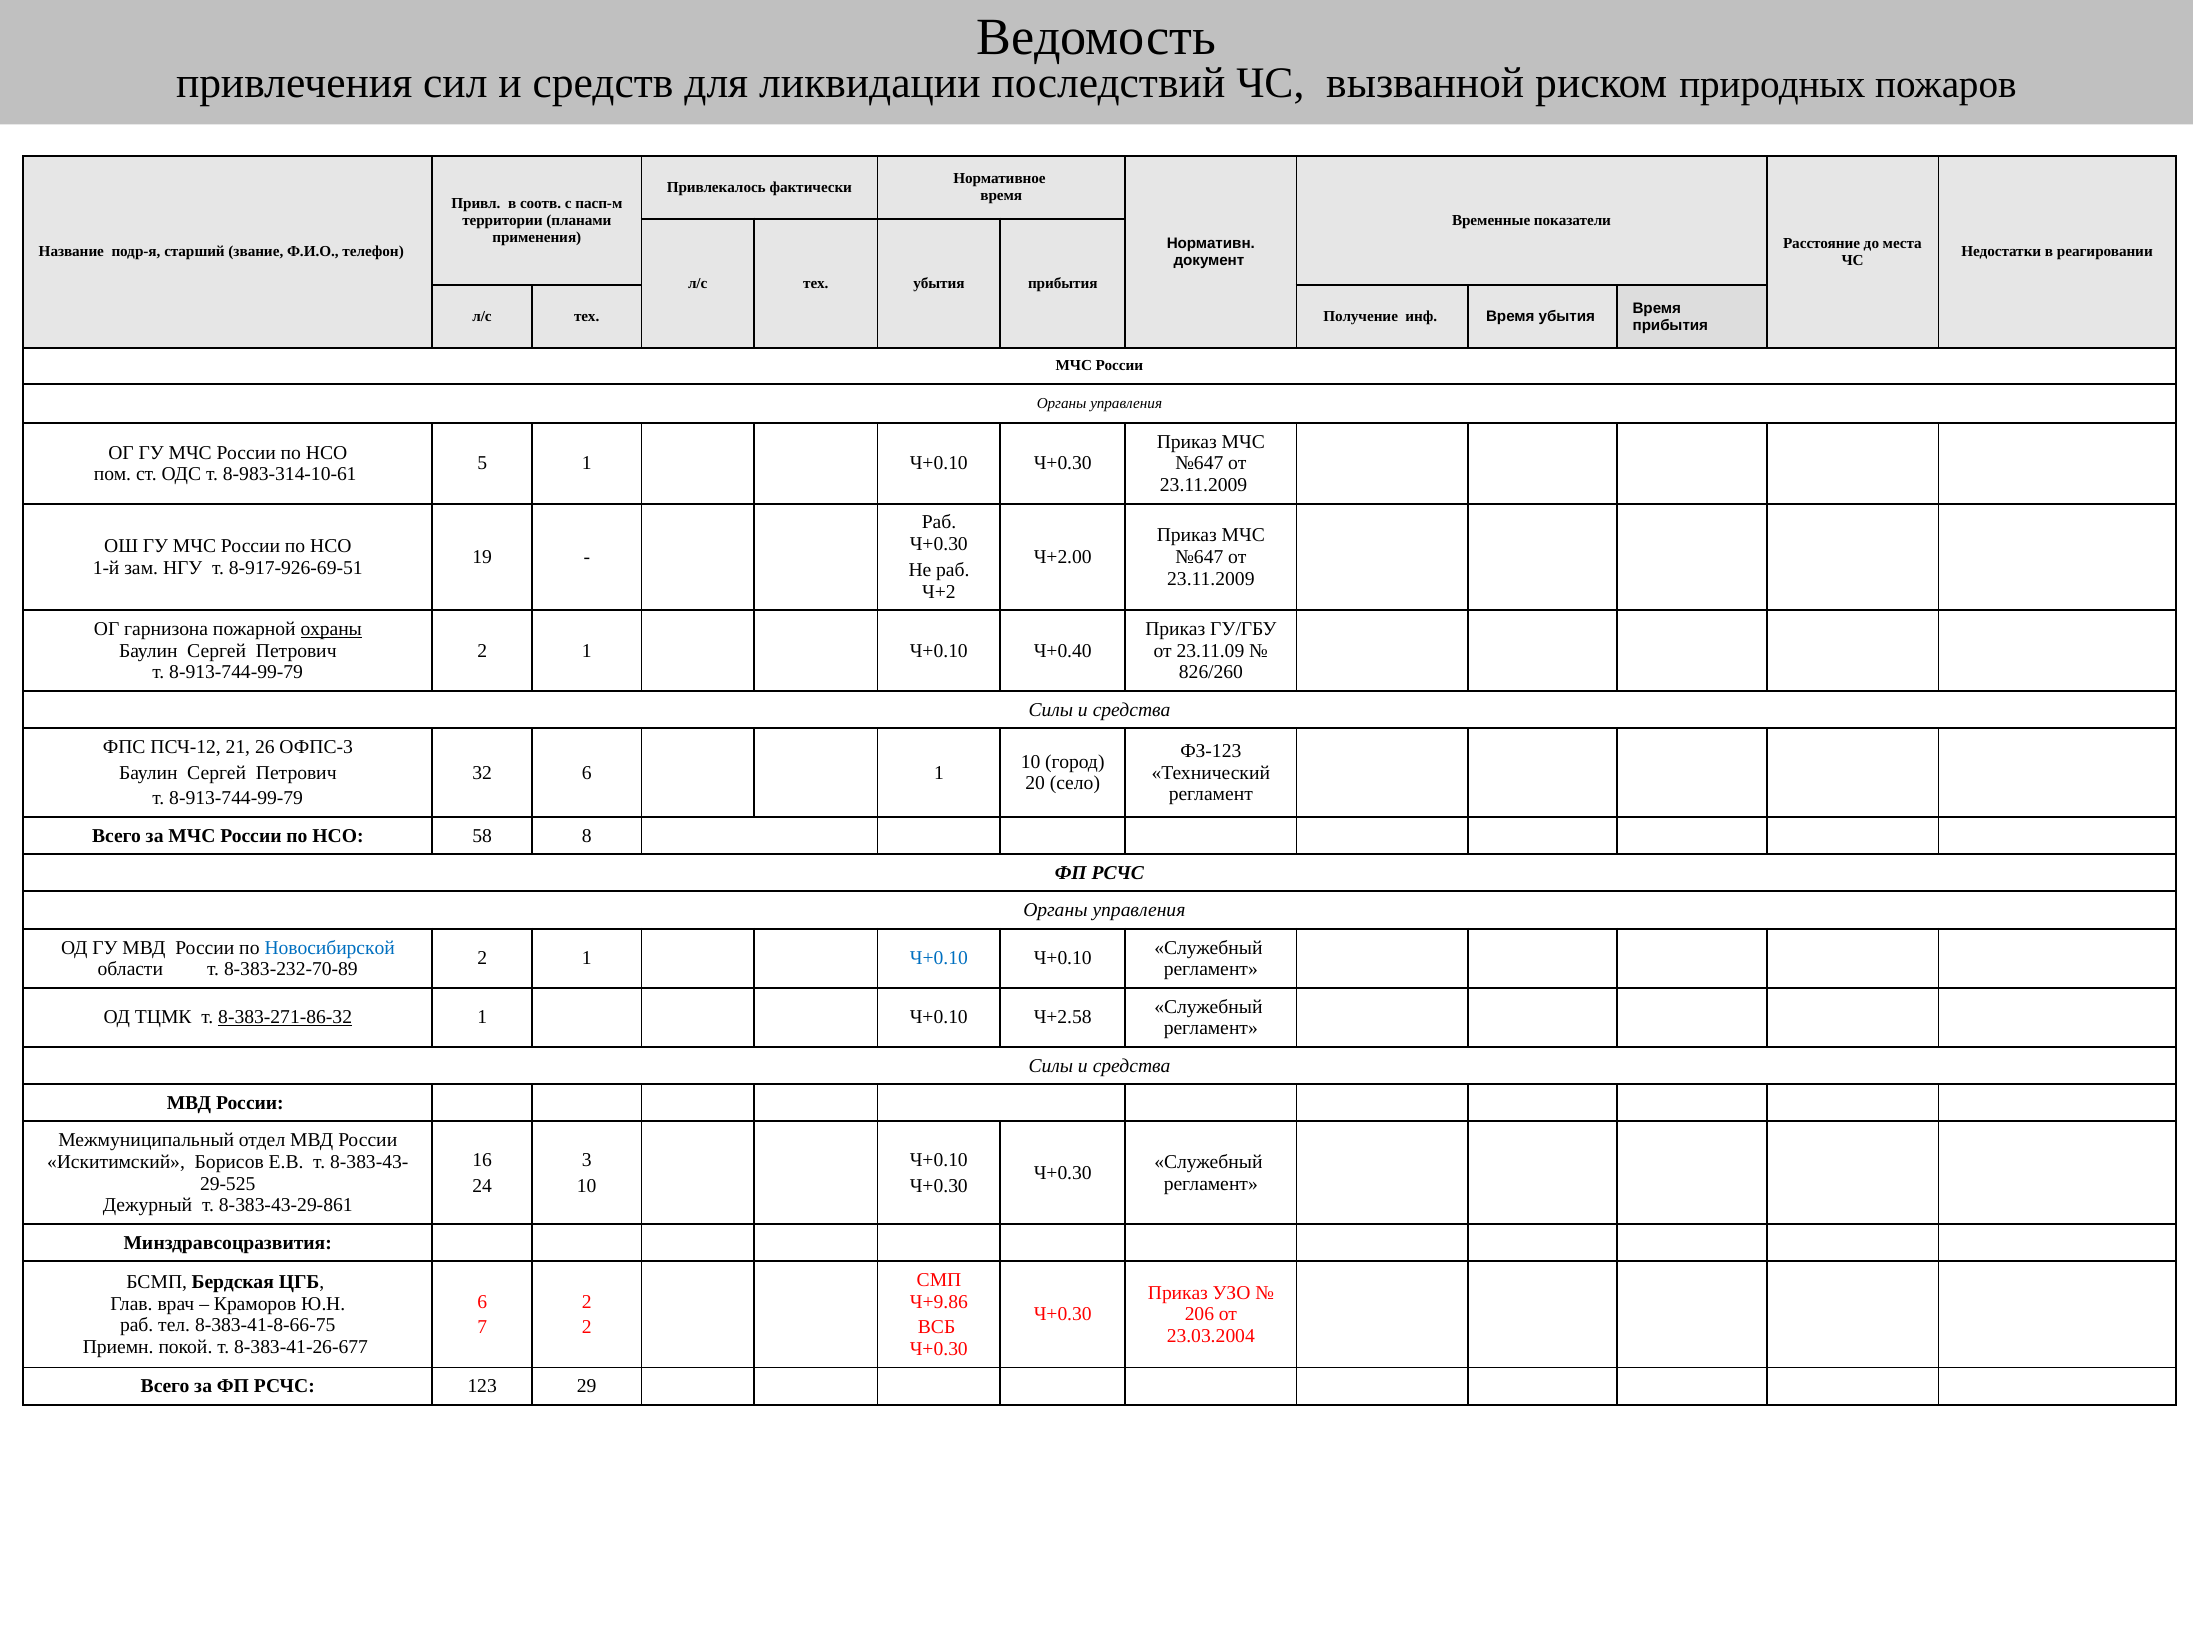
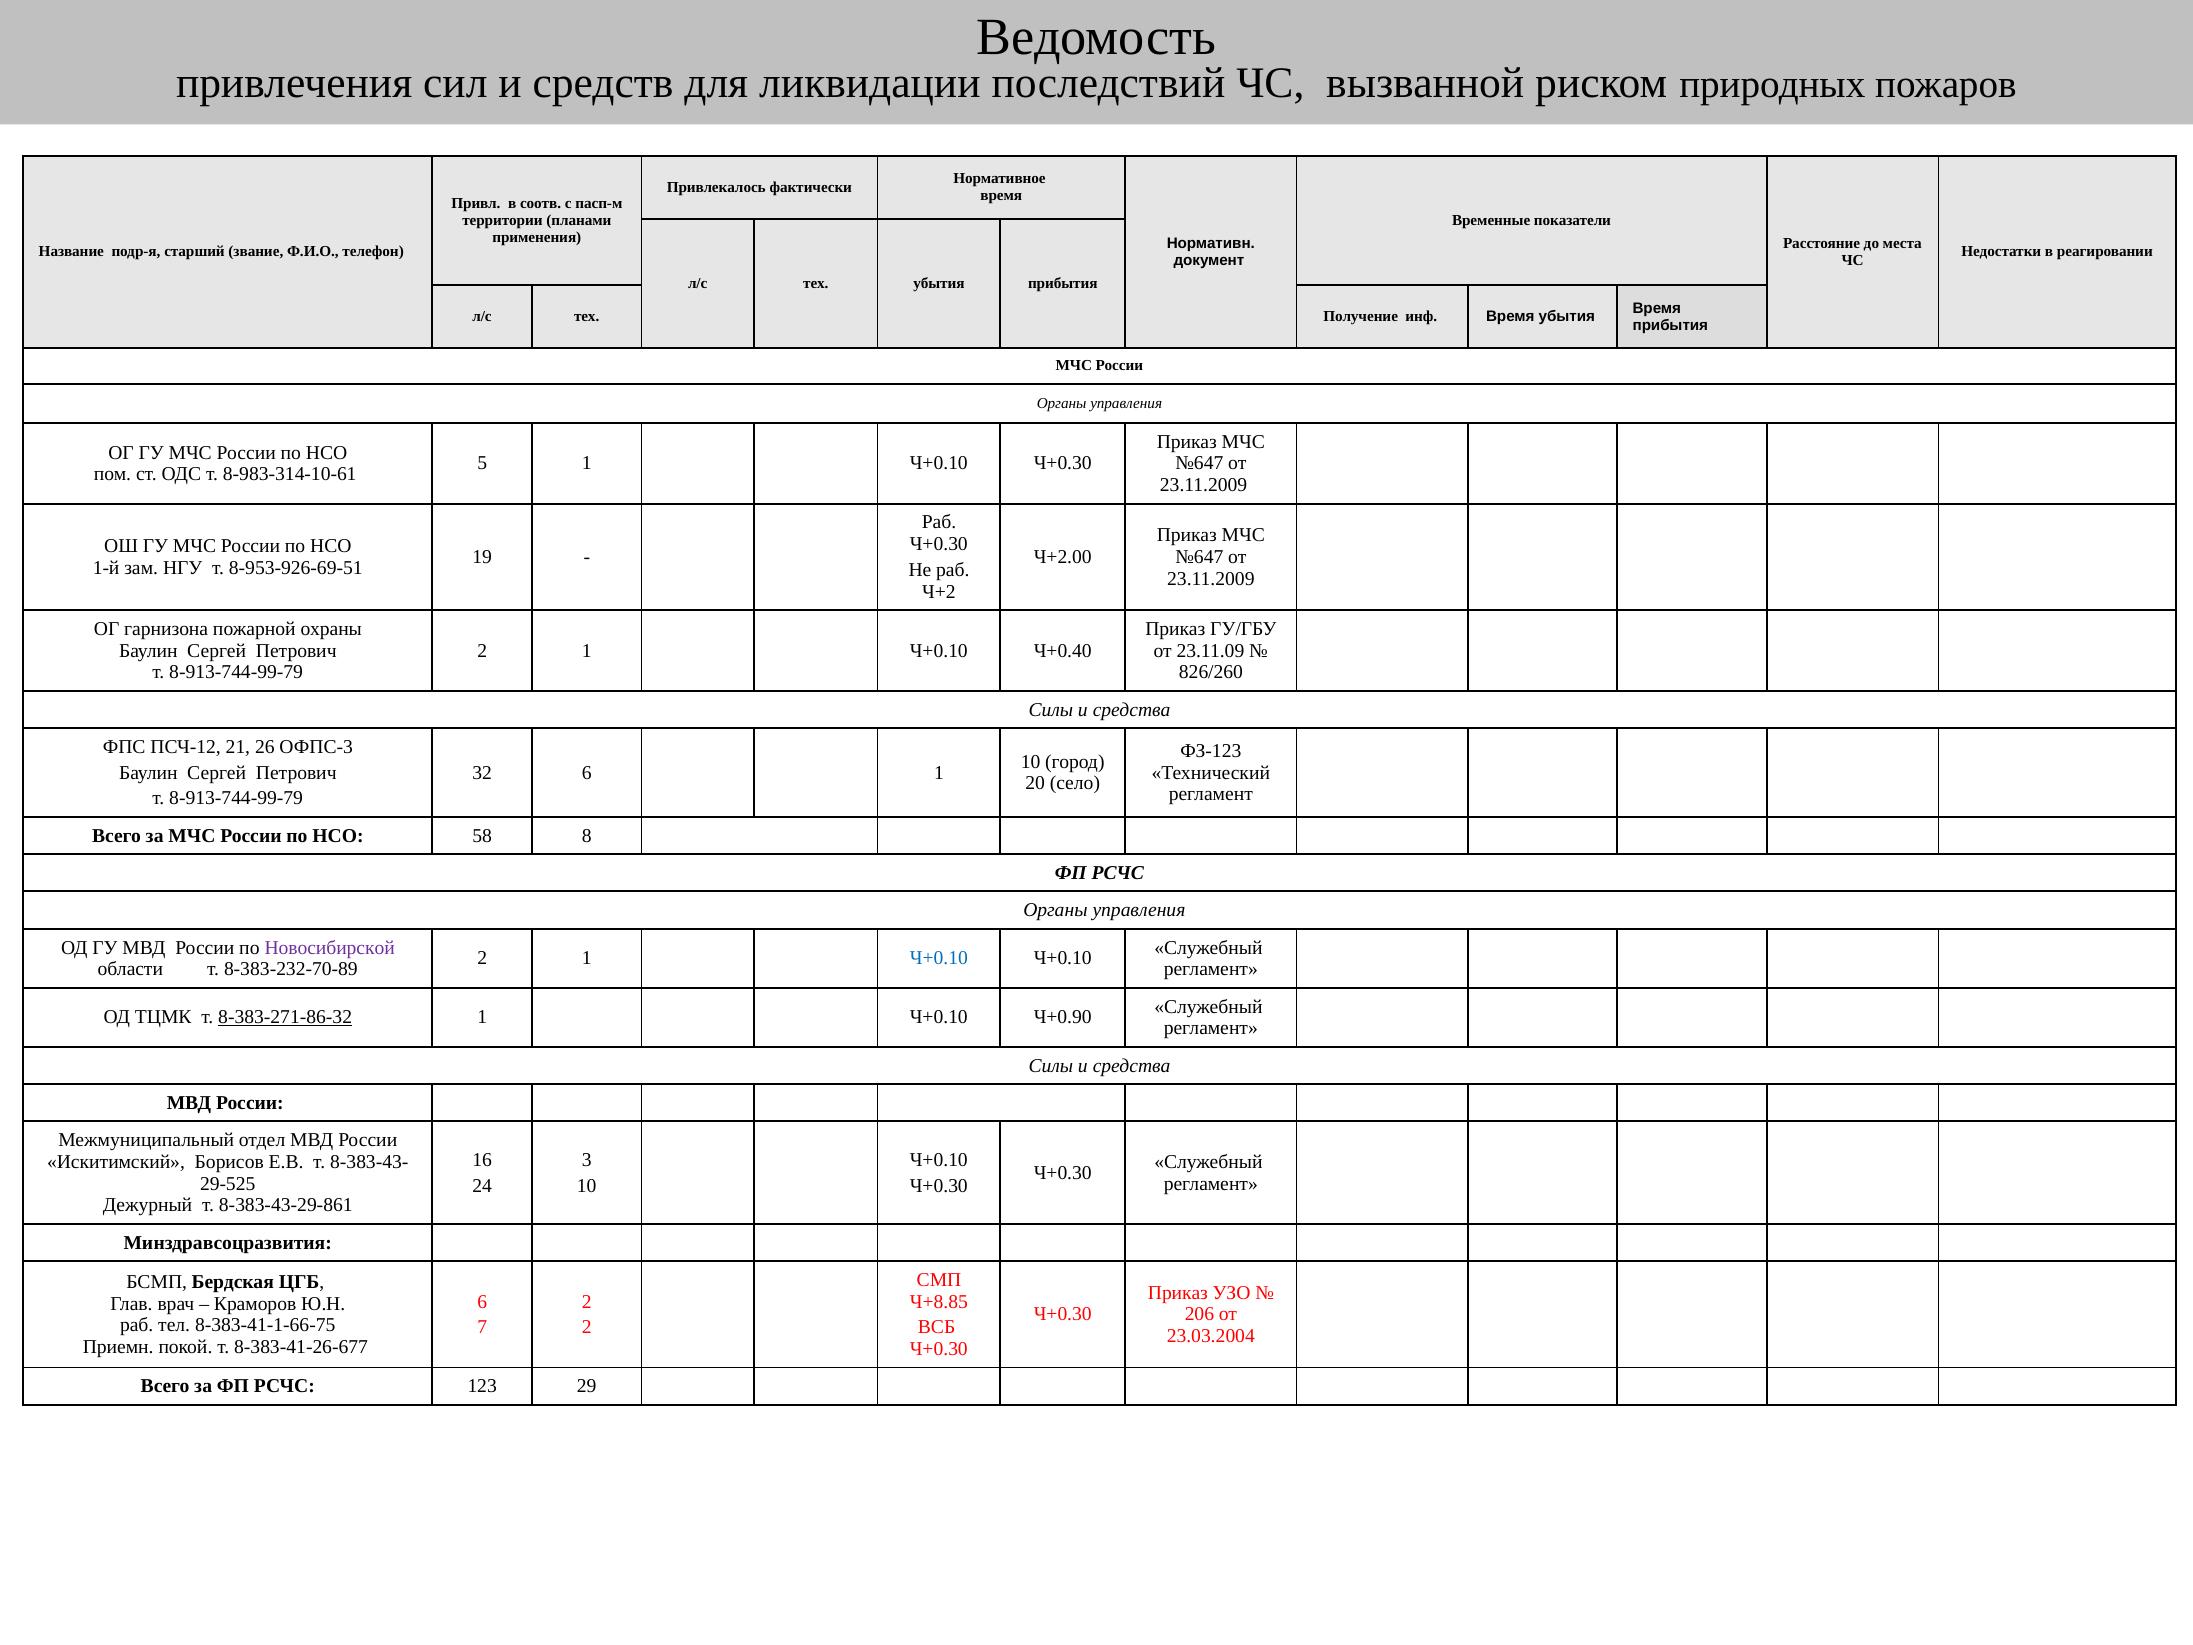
8-917-926-69-51: 8-917-926-69-51 -> 8-953-926-69-51 (296, 568)
охраны underline: present -> none (331, 629)
Новосибирской colour: blue -> purple (330, 947)
Ч+2.58: Ч+2.58 -> Ч+0.90 (1063, 1017)
Ч+9.86: Ч+9.86 -> Ч+8.85 (939, 1301)
8-383-41-8-66-75: 8-383-41-8-66-75 -> 8-383-41-1-66-75 (265, 1325)
